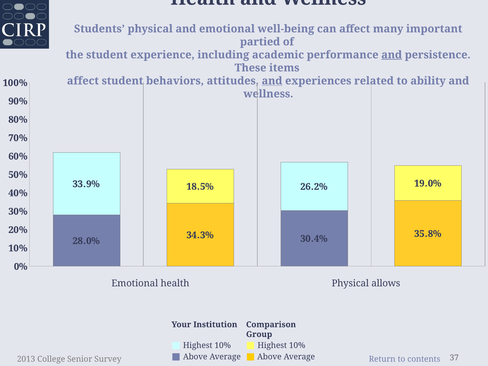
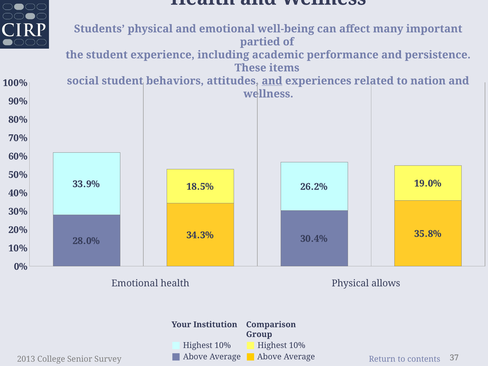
and underline: present -> none (392, 55)
affect: affect -> social (83, 81)
ability: ability -> nation (428, 81)
